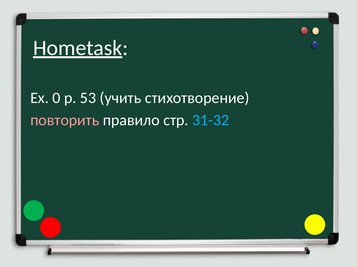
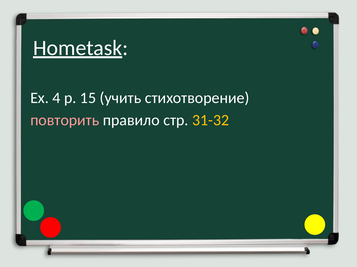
0: 0 -> 4 (56, 98)
53: 53 -> 15 (88, 98)
31-32 colour: light blue -> yellow (211, 120)
